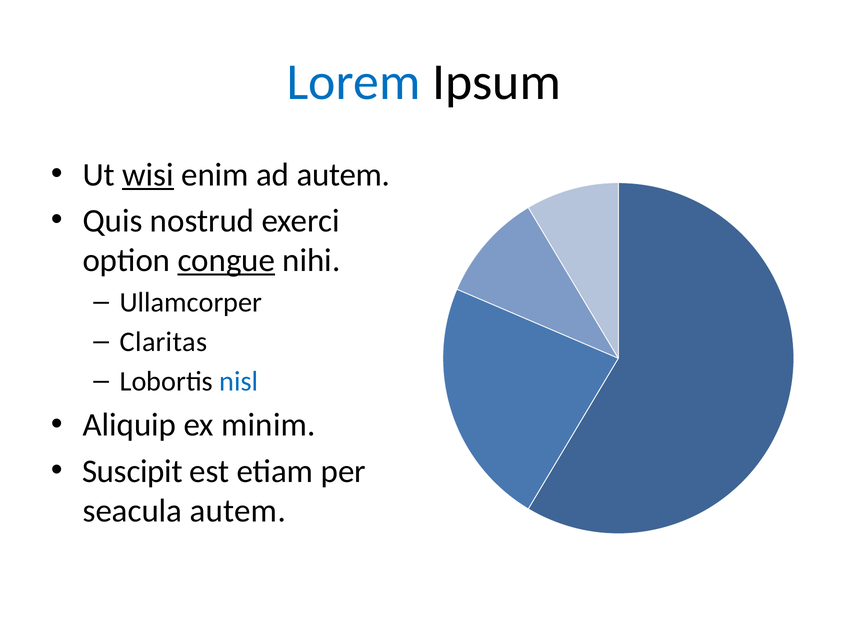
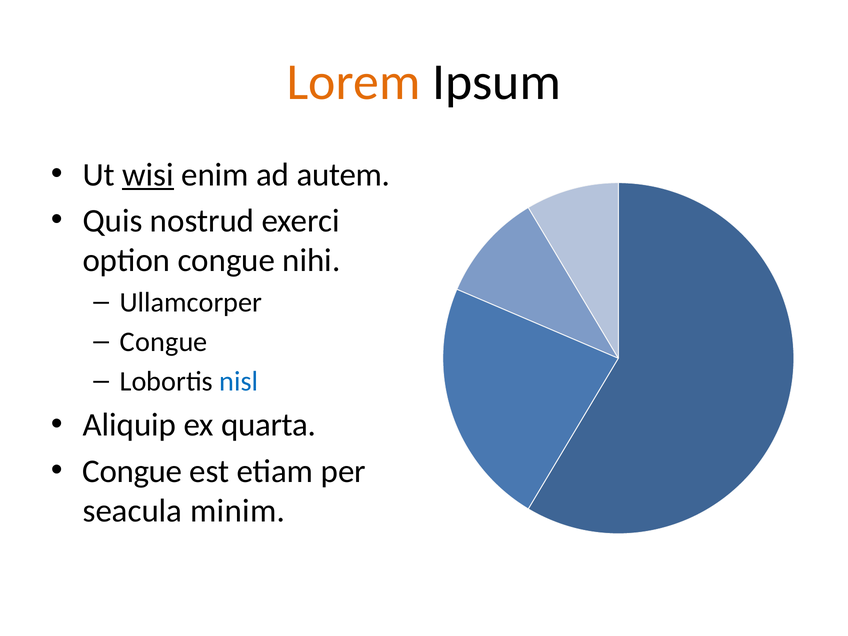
Lorem colour: blue -> orange (354, 82)
congue underline: present -> none (226, 260)
Claritas: Claritas -> Congue (164, 342)
minim: minim -> quarta (269, 425)
Suscipit: Suscipit -> Congue (132, 471)
seacula autem: autem -> minim (238, 511)
